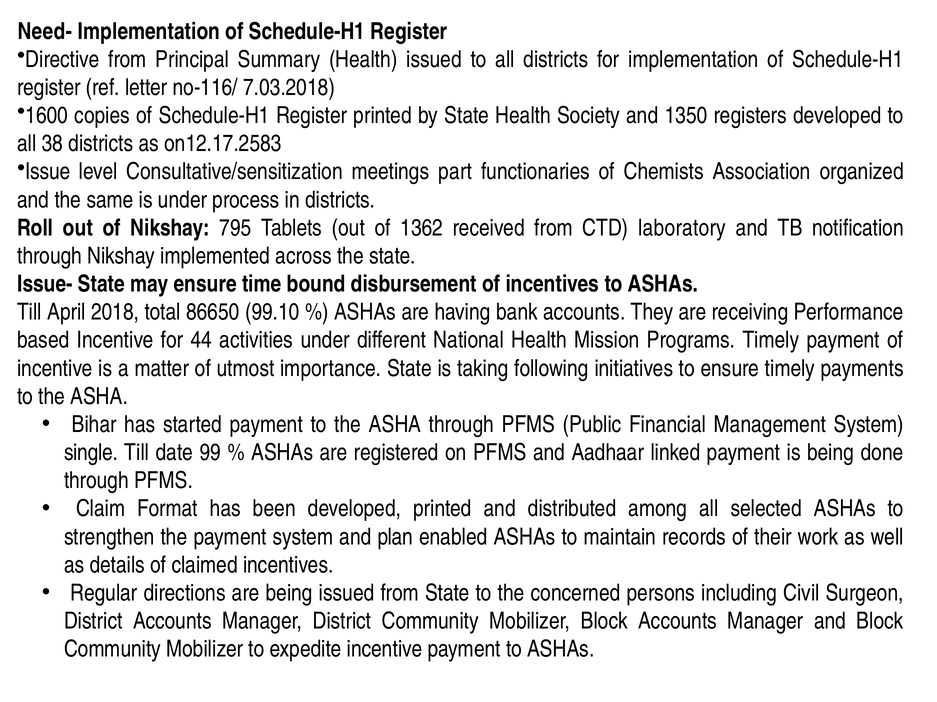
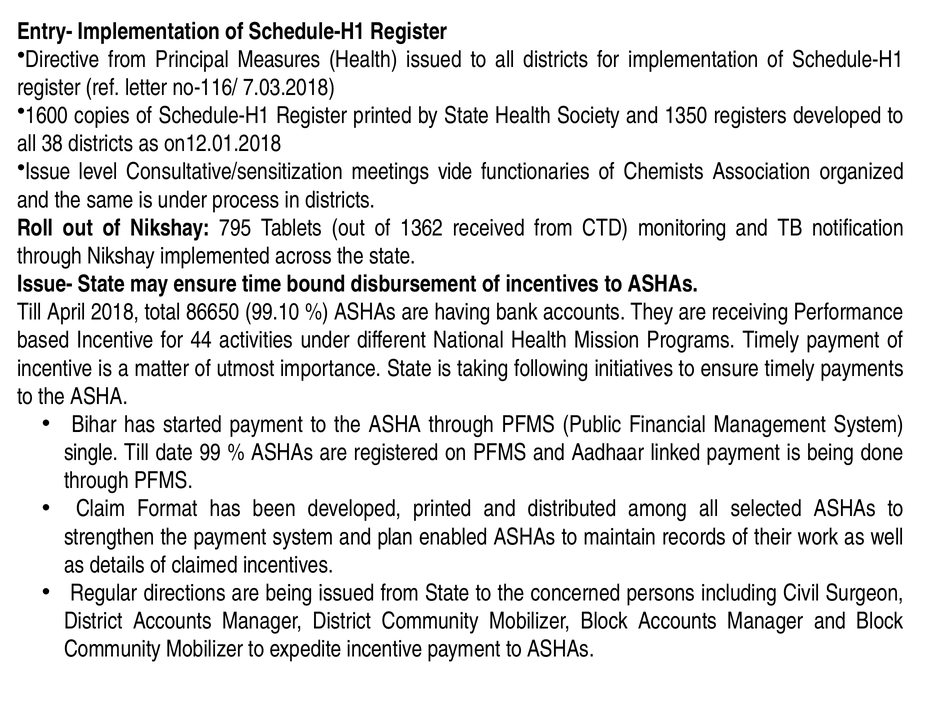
Need-: Need- -> Entry- (45, 31)
Summary: Summary -> Measures (279, 59)
on12.17.2583: on12.17.2583 -> on12.01.2018 (223, 144)
part: part -> vide (455, 172)
laboratory: laboratory -> monitoring (682, 228)
